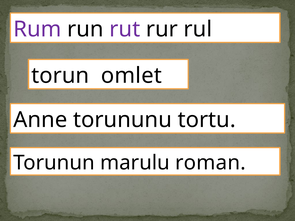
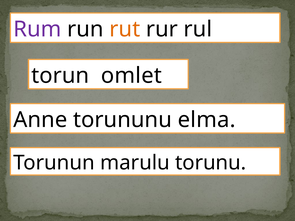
rut colour: purple -> orange (125, 29)
tortu: tortu -> elma (207, 120)
roman: roman -> torunu (211, 163)
